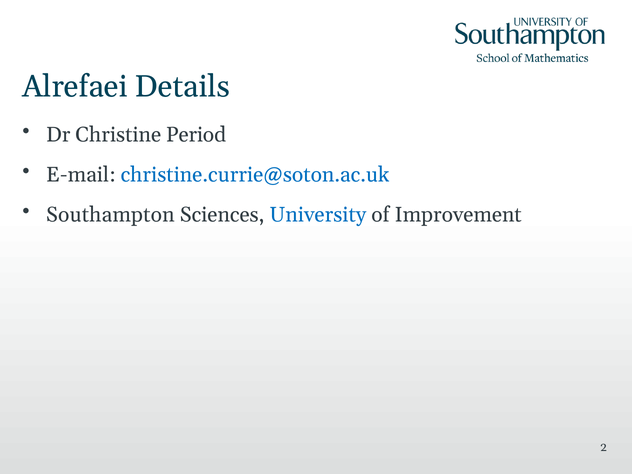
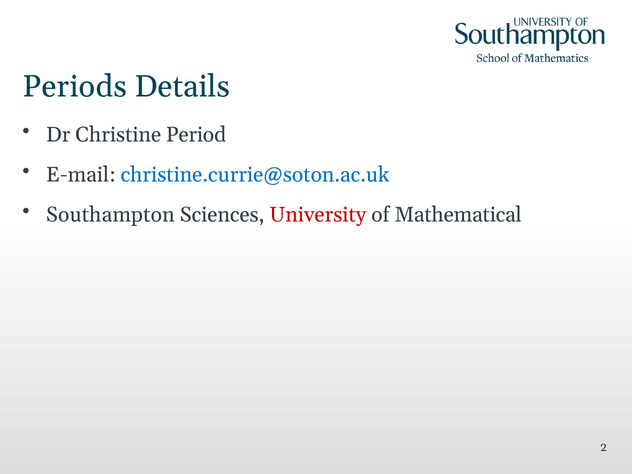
Alrefaei: Alrefaei -> Periods (75, 87)
University colour: blue -> red (318, 215)
Improvement: Improvement -> Mathematical (458, 215)
